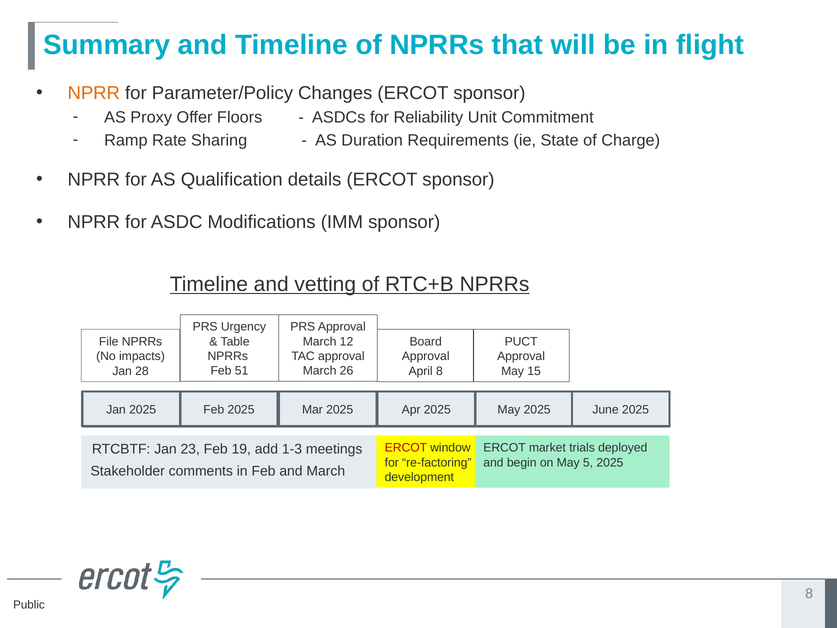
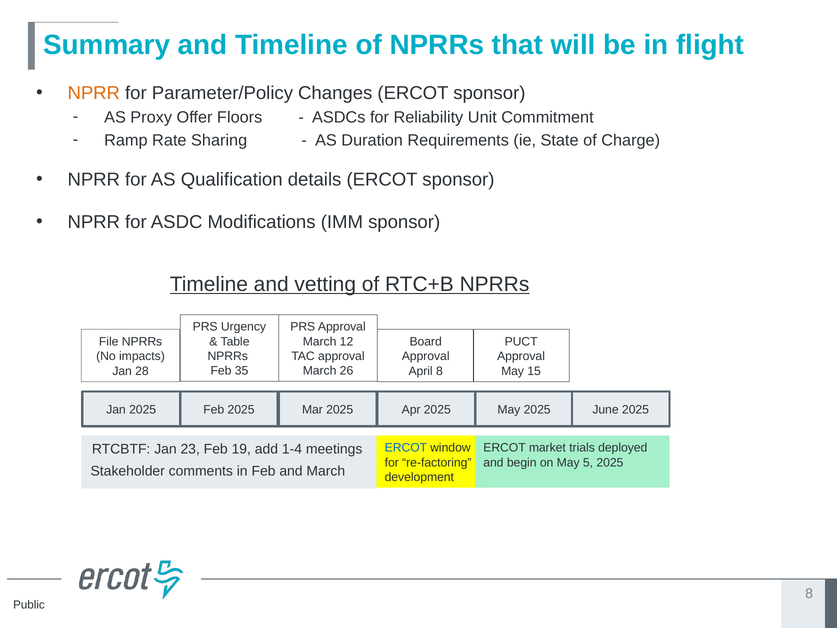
51: 51 -> 35 (242, 371)
ERCOT colour: red -> blue (406, 448)
1-3: 1-3 -> 1-4 (292, 449)
